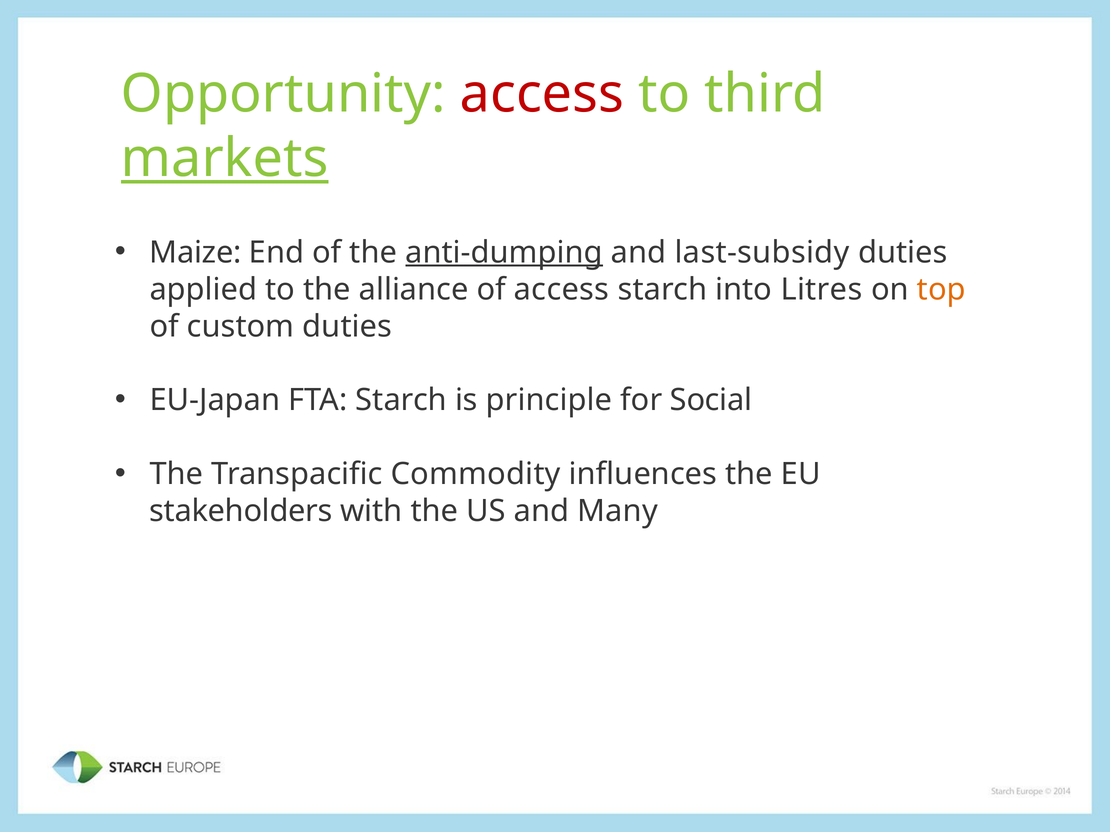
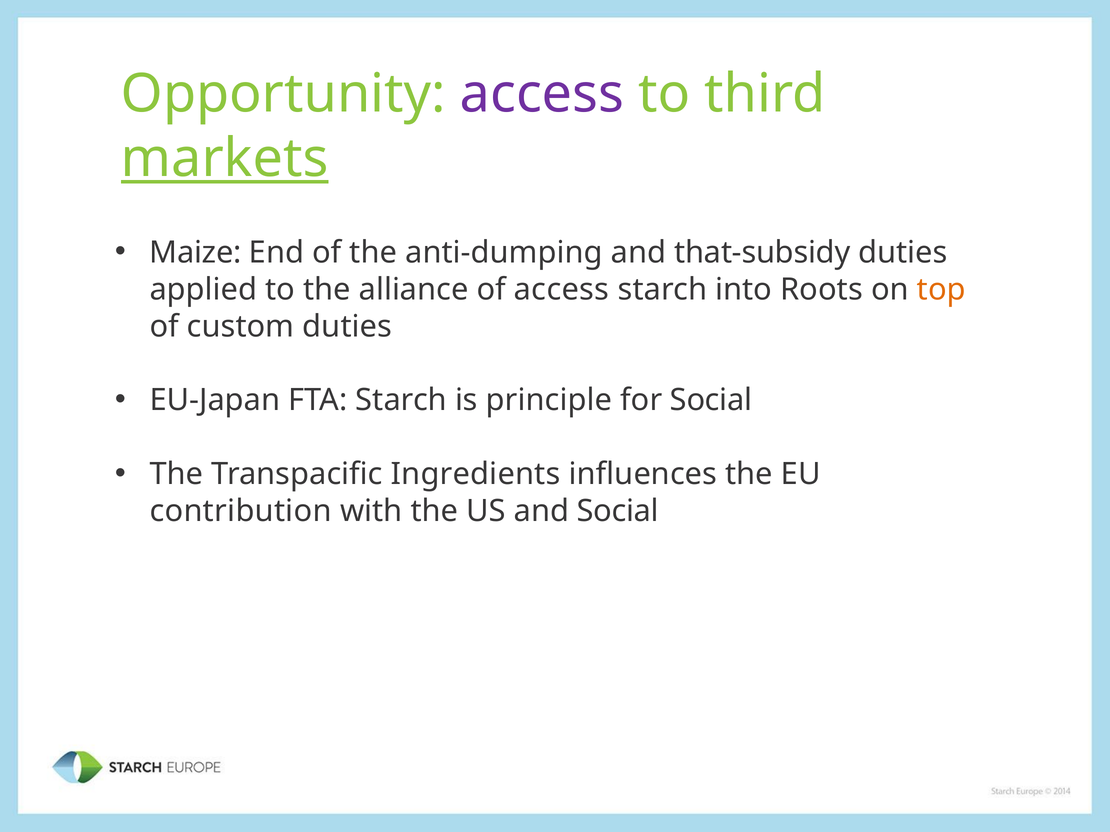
access colour: red -> purple (542, 94)
anti-dumping underline: present -> none (504, 253)
last-subsidy: last-subsidy -> that-subsidy (762, 253)
Litres: Litres -> Roots (822, 290)
Commodity: Commodity -> Ingredients (476, 475)
stakeholders: stakeholders -> contribution (241, 512)
and Many: Many -> Social (618, 512)
